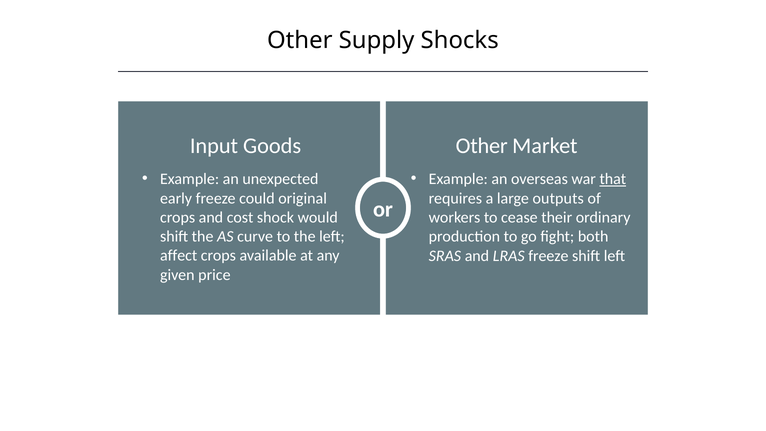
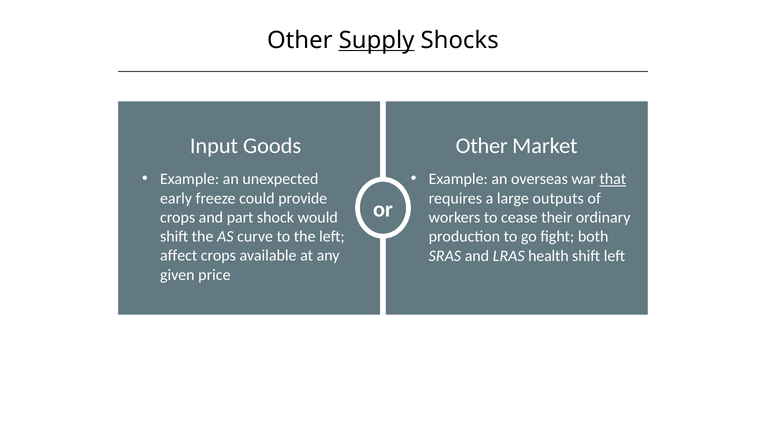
Supply underline: none -> present (377, 40)
original: original -> provide (303, 198)
cost: cost -> part (240, 217)
LRAS freeze: freeze -> health (548, 256)
